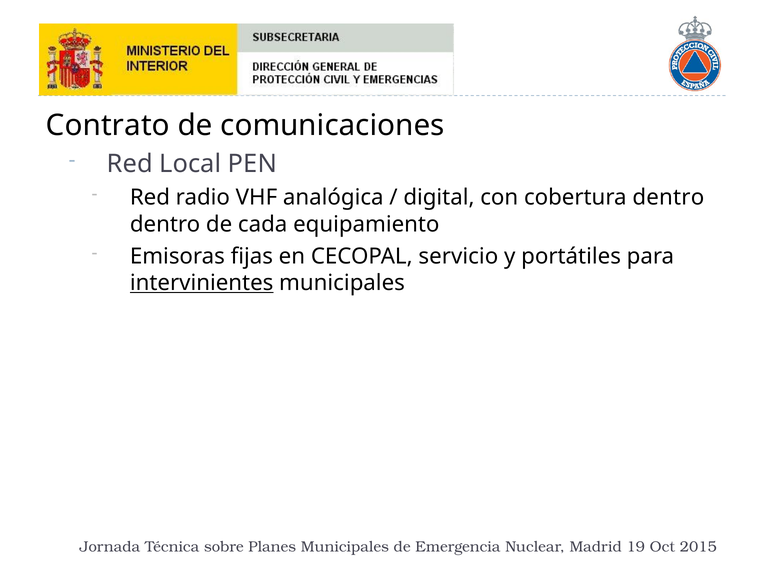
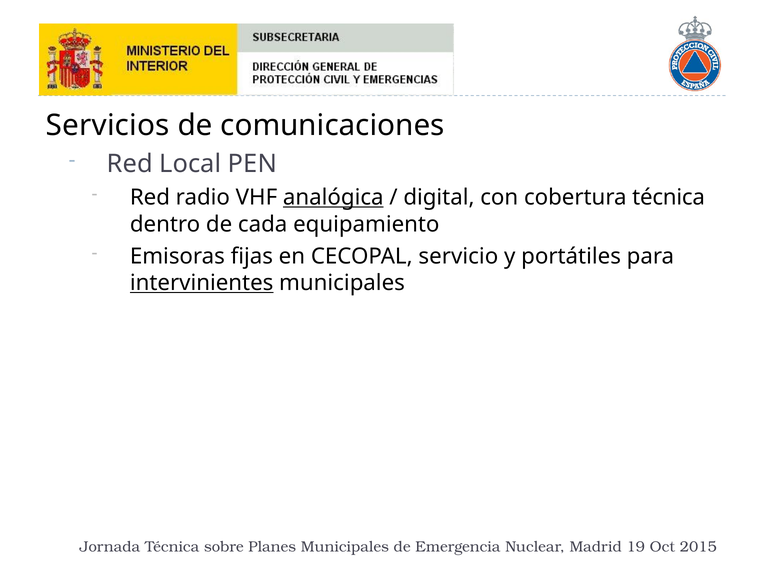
Contrato: Contrato -> Servicios (108, 126)
analógica underline: none -> present (333, 197)
cobertura dentro: dentro -> técnica (669, 197)
